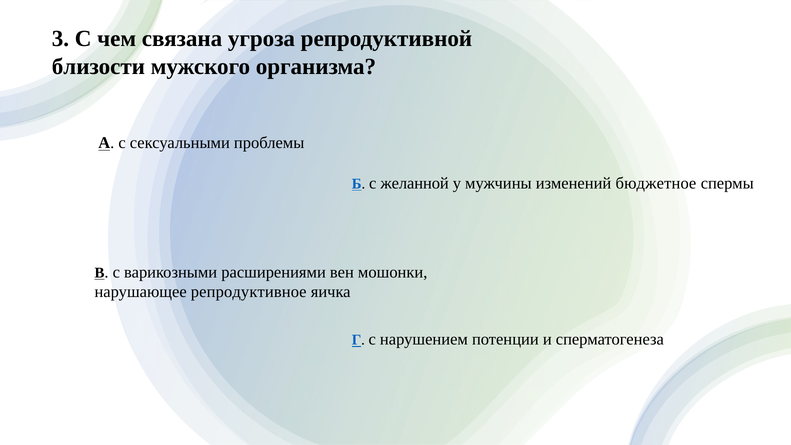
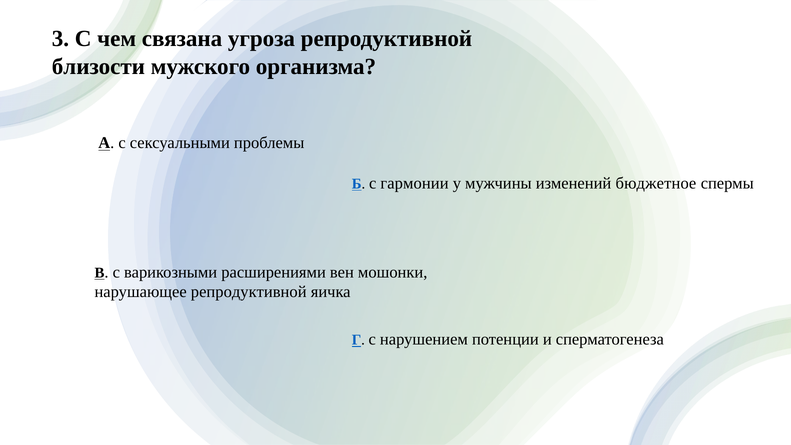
желанной: желанной -> гармонии (414, 183)
нарушающее репродуктивное: репродуктивное -> репродуктивной (249, 292)
